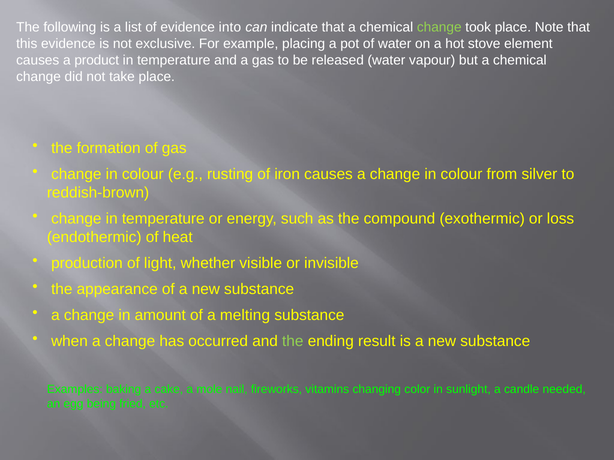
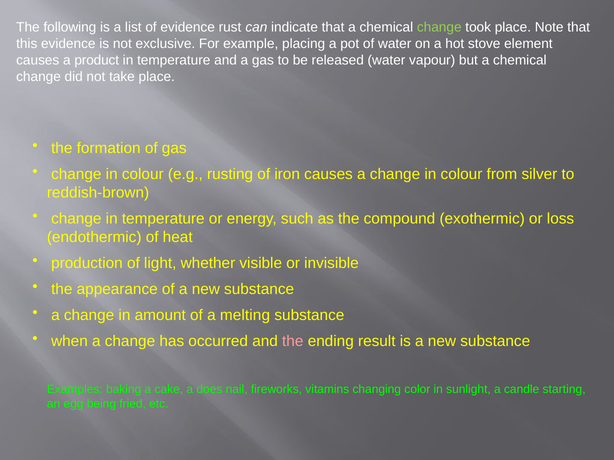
into: into -> rust (230, 28)
the colour: light green -> pink (293, 342)
mole: mole -> does (209, 390)
needed: needed -> starting (564, 390)
